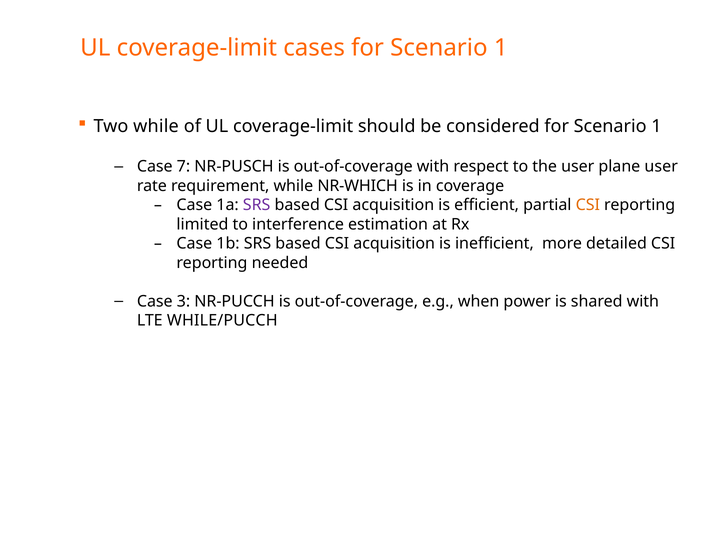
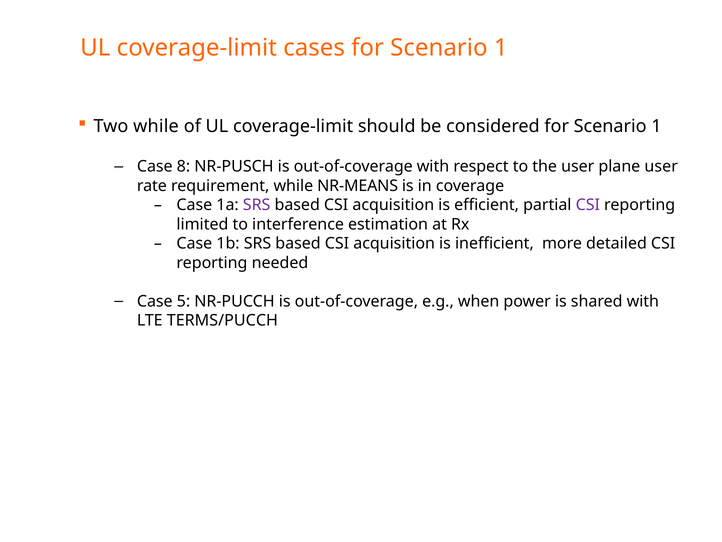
7: 7 -> 8 (183, 167)
NR-WHICH: NR-WHICH -> NR-MEANS (358, 186)
CSI colour: orange -> purple (588, 205)
3: 3 -> 5 (183, 301)
WHILE/PUCCH: WHILE/PUCCH -> TERMS/PUCCH (222, 320)
